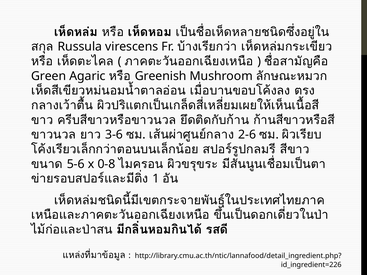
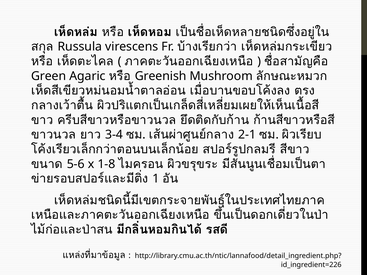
3-6: 3-6 -> 3-4 (114, 135)
2-6: 2-6 -> 2-1 (247, 135)
0-8: 0-8 -> 1-8 (106, 164)
